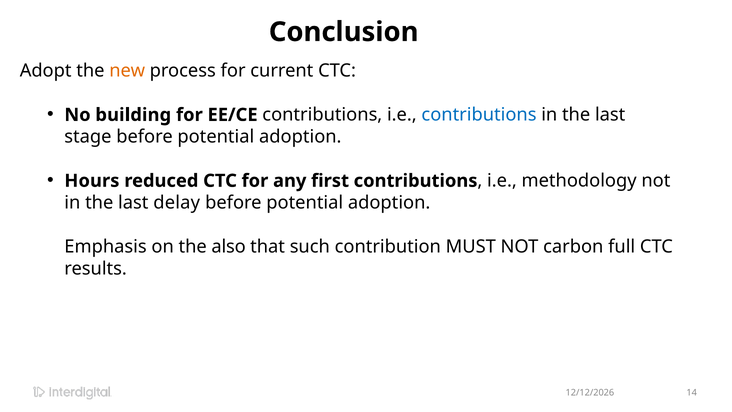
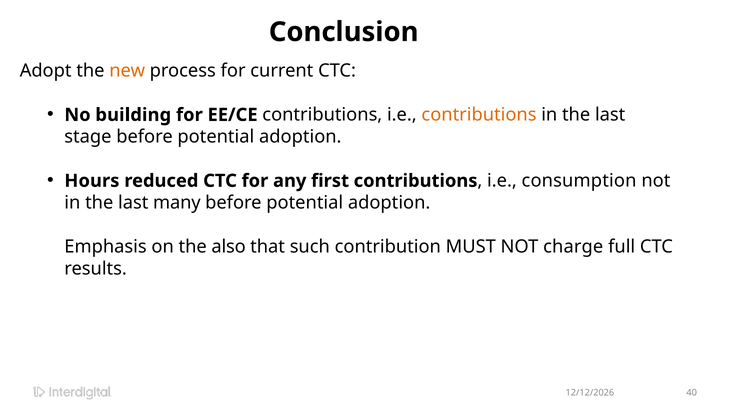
contributions colour: blue -> orange (479, 115)
methodology: methodology -> consumption (579, 181)
delay: delay -> many (177, 203)
carbon: carbon -> charge (573, 247)
14: 14 -> 40 (692, 392)
